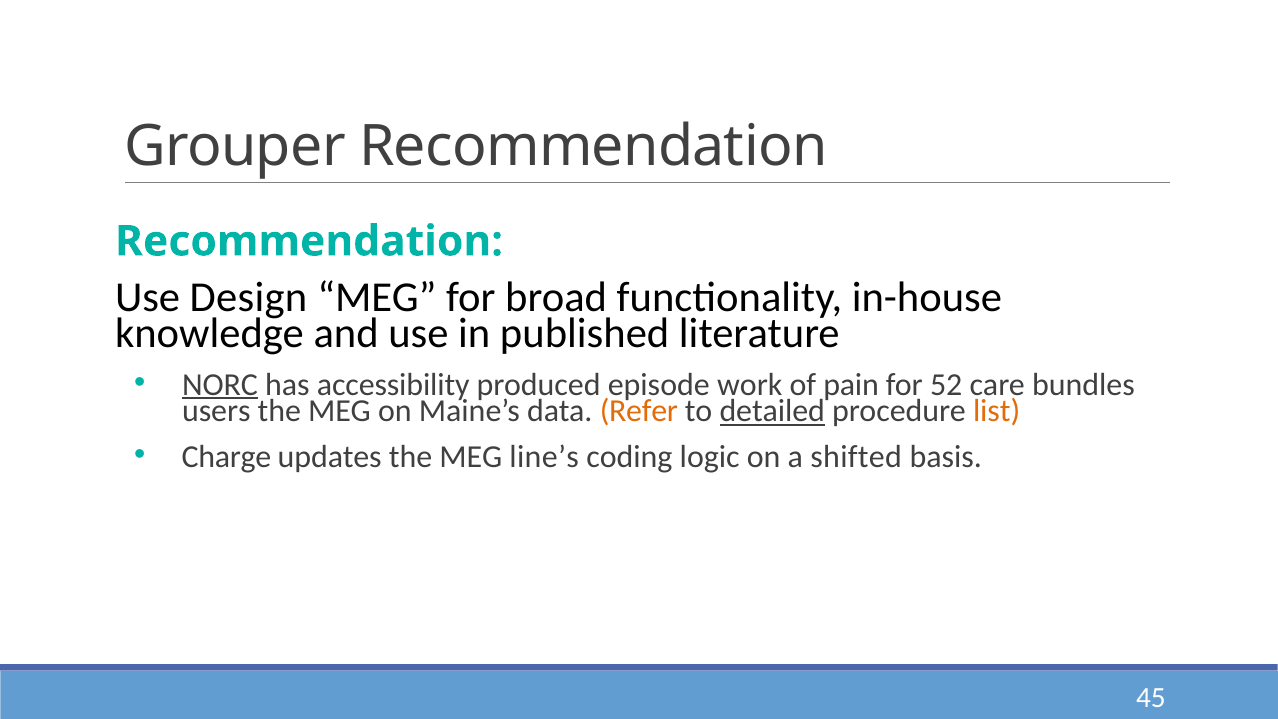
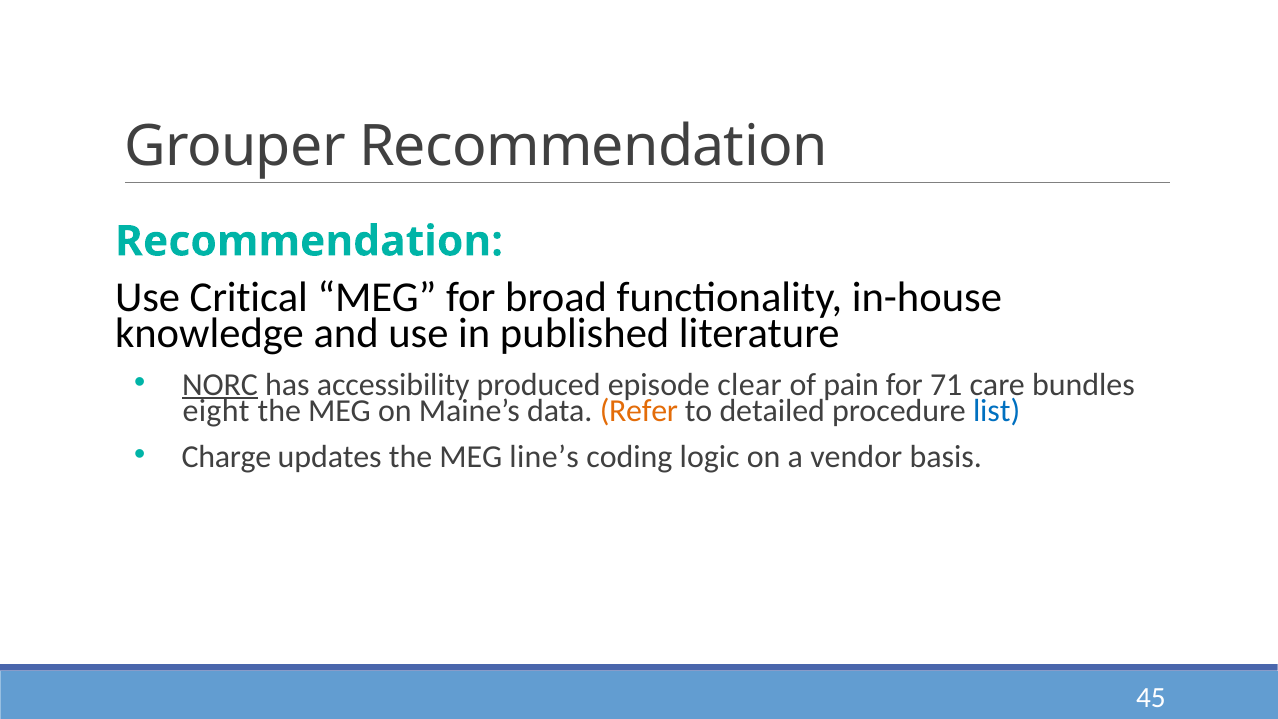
Design: Design -> Critical (249, 298)
work: work -> clear (750, 384)
52: 52 -> 71 (946, 384)
users: users -> eight (216, 411)
detailed underline: present -> none (772, 411)
list colour: orange -> blue (997, 411)
shifted: shifted -> vendor (856, 457)
